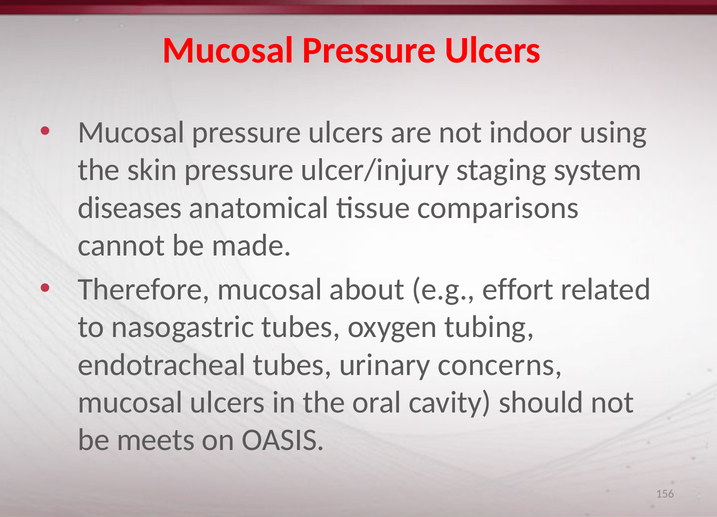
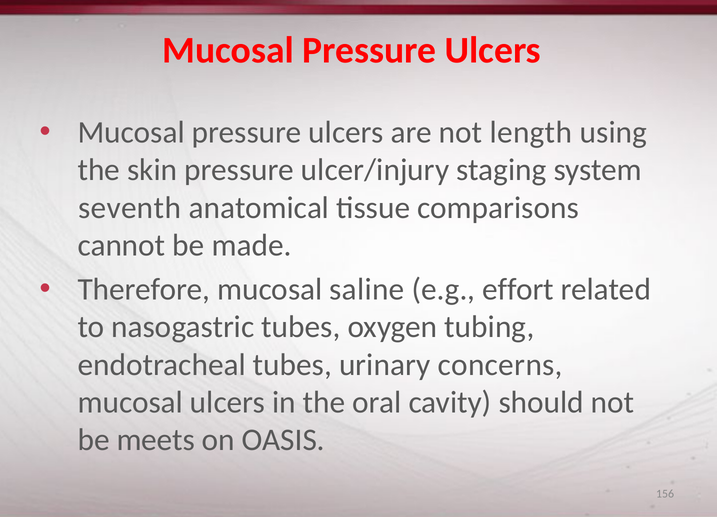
indoor: indoor -> length (531, 132)
diseases: diseases -> seventh (130, 208)
about: about -> saline (367, 289)
